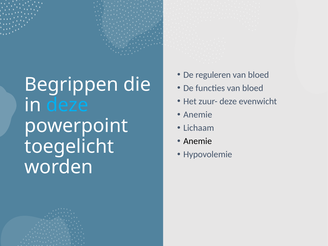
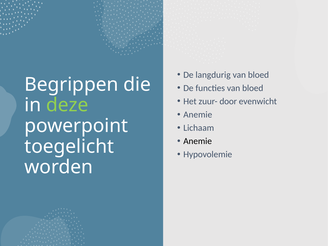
reguleren: reguleren -> langdurig (213, 75)
zuur- deze: deze -> door (228, 101)
deze colour: light blue -> light green (67, 105)
